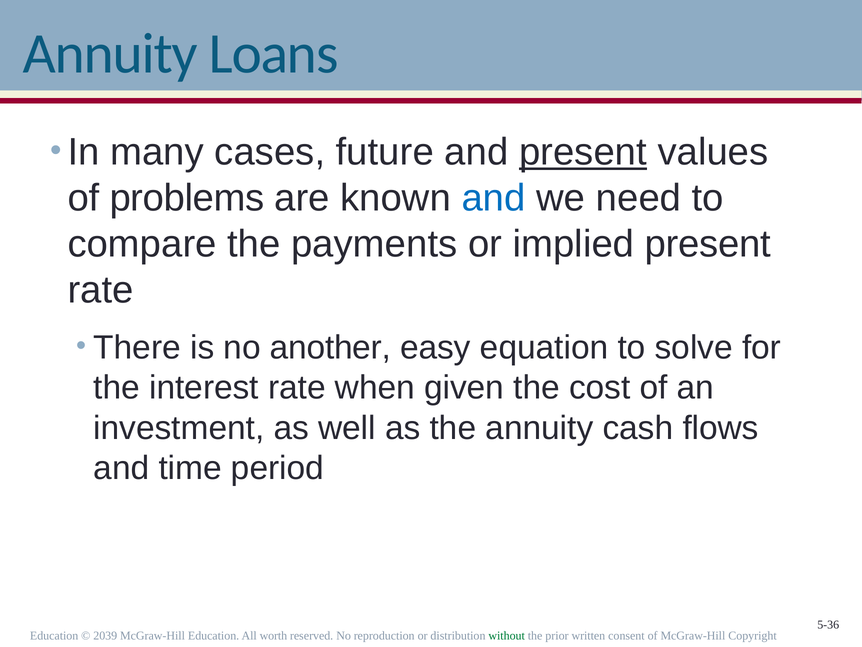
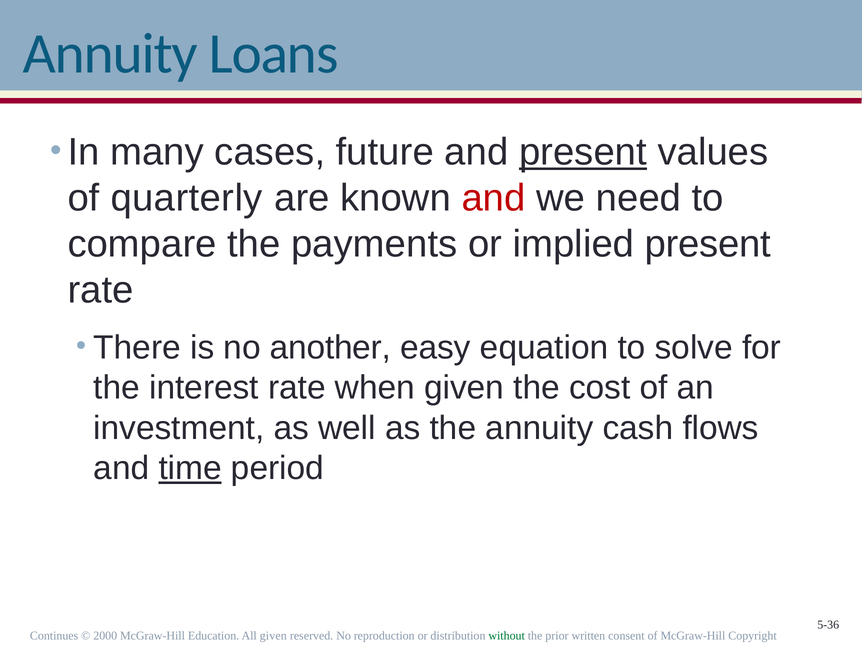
problems: problems -> quarterly (187, 198)
and colour: blue -> red (494, 198)
time underline: none -> present (190, 468)
Education: Education -> Continues (54, 636)
2039: 2039 -> 2000 (105, 636)
All worth: worth -> given (273, 636)
